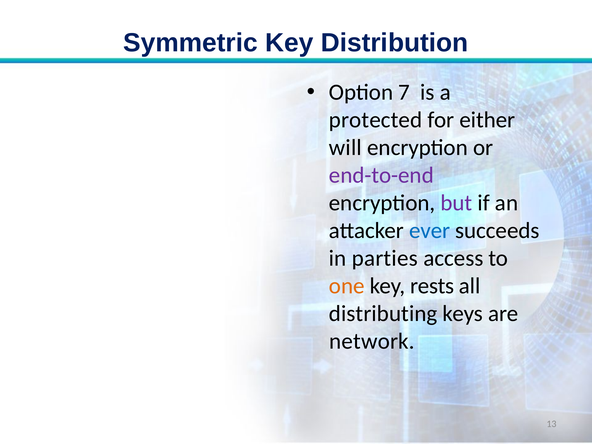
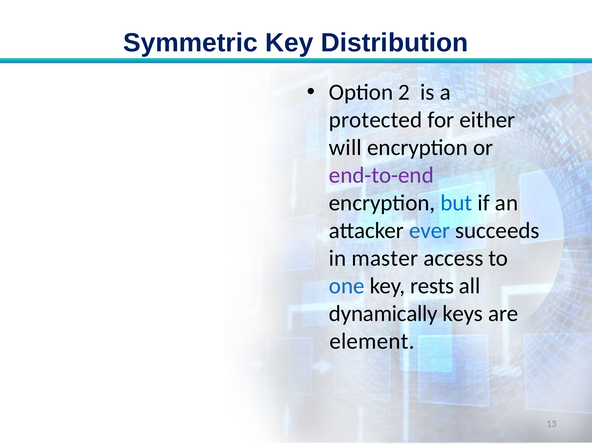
7: 7 -> 2 (404, 92)
but colour: purple -> blue (456, 203)
parties: parties -> master (385, 258)
one colour: orange -> blue (347, 286)
distributing: distributing -> dynamically (383, 313)
network: network -> element (372, 341)
